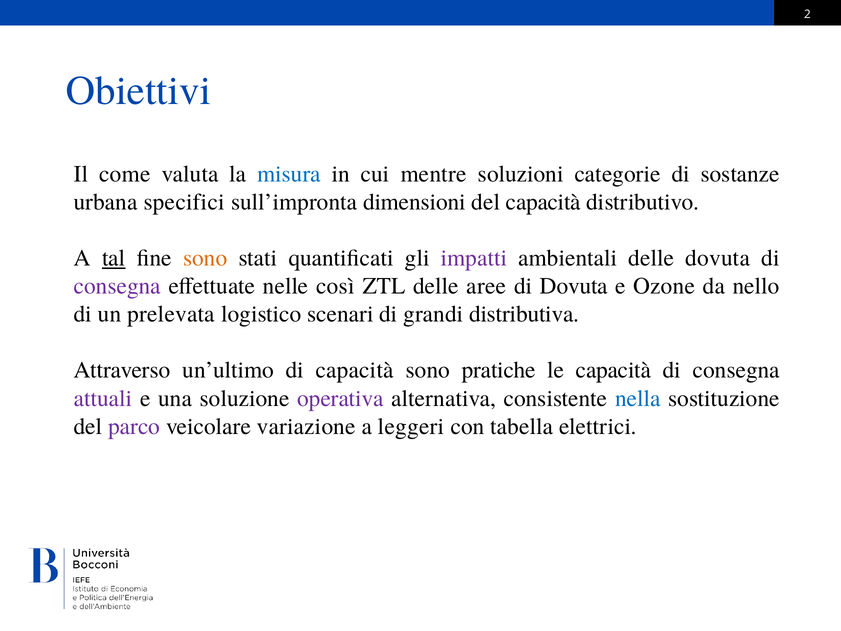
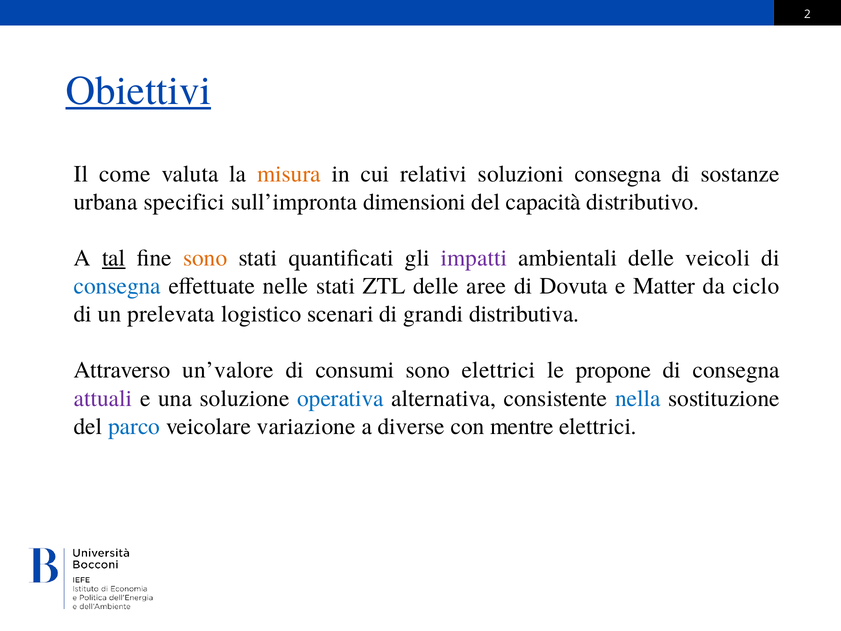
Obiettivi underline: none -> present (138, 91)
misura colour: blue -> orange (289, 174)
mentre: mentre -> relativi (434, 174)
soluzioni categorie: categorie -> consegna (618, 174)
delle dovuta: dovuta -> veicoli (718, 258)
consegna colour: purple -> blue (117, 286)
nelle così: così -> stati (336, 286)
Ozone: Ozone -> Matter (664, 286)
nello: nello -> ciclo (756, 286)
un’ultimo: un’ultimo -> un’valore (228, 370)
di capacità: capacità -> consumi (355, 370)
sono pratiche: pratiche -> elettrici (499, 370)
le capacità: capacità -> propone (614, 370)
operativa colour: purple -> blue (341, 398)
parco colour: purple -> blue (134, 426)
leggeri: leggeri -> diverse (411, 426)
tabella: tabella -> mentre (522, 426)
